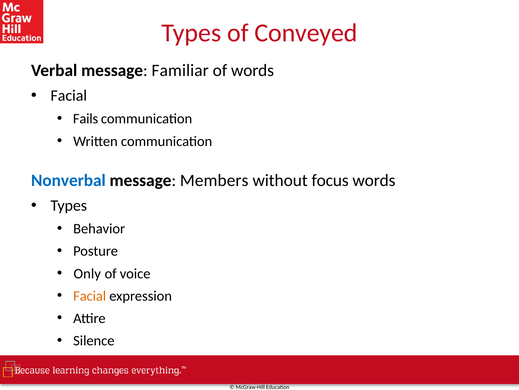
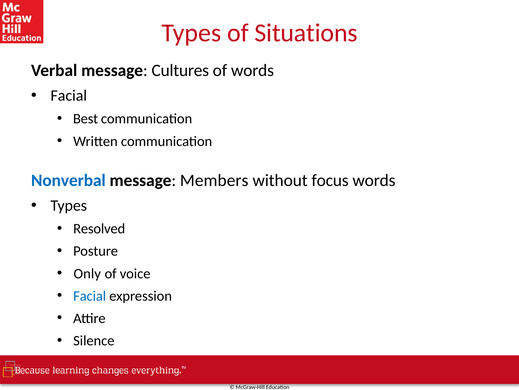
Conveyed: Conveyed -> Situations (306, 33)
Familiar: Familiar -> Cultures (180, 70)
Fails: Fails -> Best (86, 119)
Behavior: Behavior -> Resolved (99, 228)
Facial colour: orange -> blue (90, 295)
